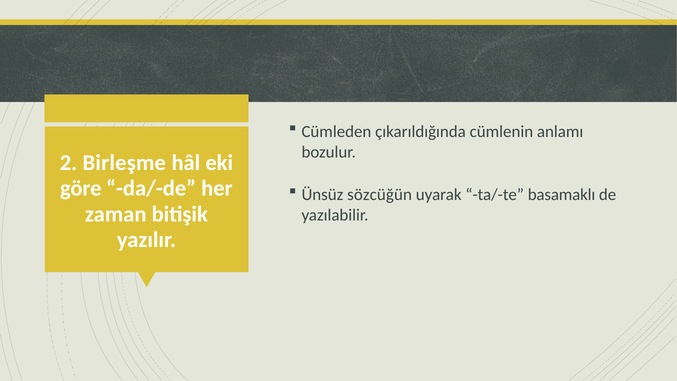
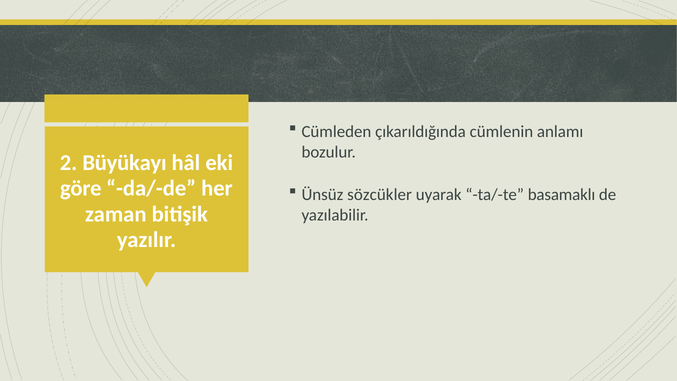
Birleşme: Birleşme -> Büyükayı (124, 163)
sözcüğün: sözcüğün -> sözcükler (380, 194)
